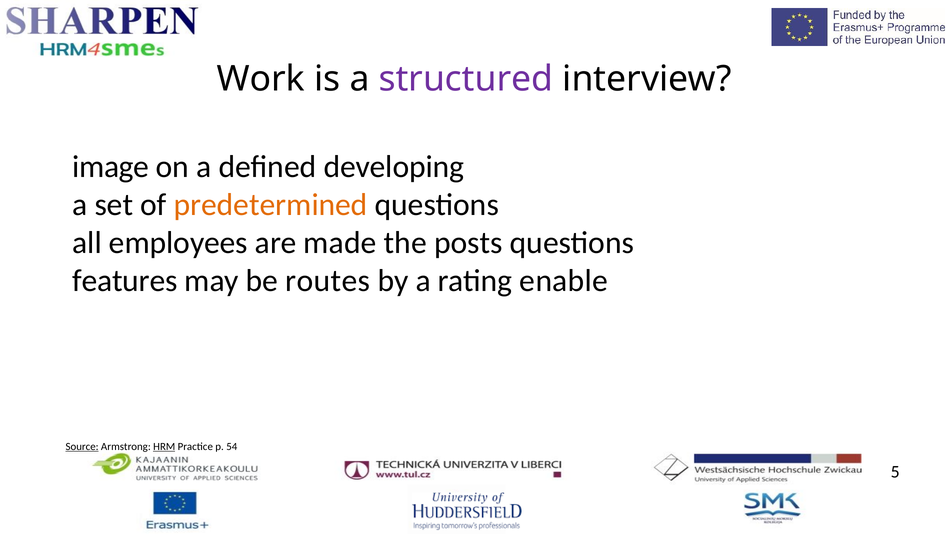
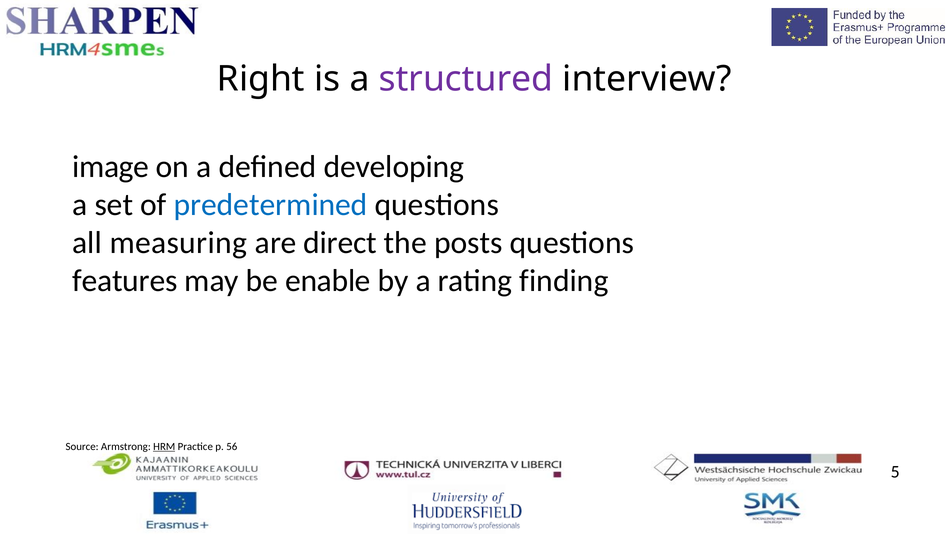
Work: Work -> Right (261, 79)
predetermined colour: orange -> blue (271, 205)
employees: employees -> measuring (178, 243)
made: made -> direct (340, 243)
routes: routes -> enable (328, 281)
enable: enable -> finding (564, 281)
Source underline: present -> none (82, 447)
54: 54 -> 56 (232, 447)
